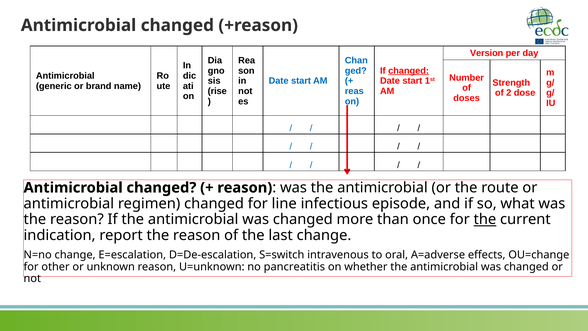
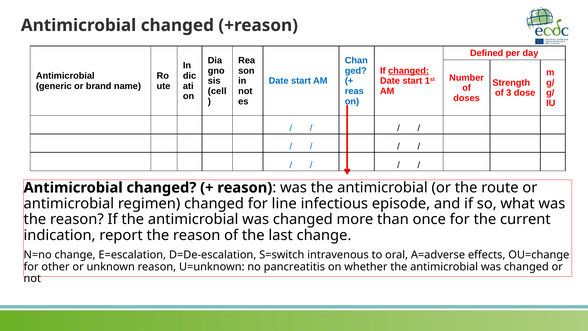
Version: Version -> Defined (487, 53)
rise: rise -> cell (217, 91)
2: 2 -> 3 (509, 93)
the underline: present -> none (485, 219)
